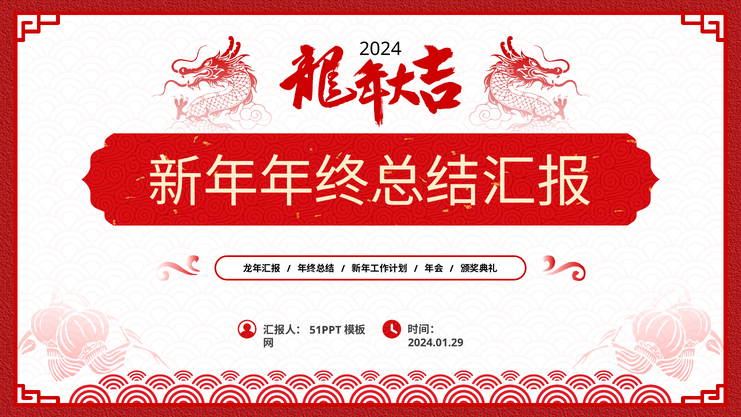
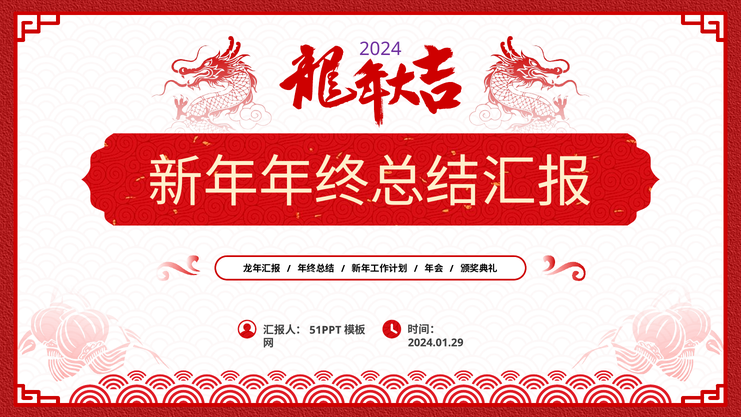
2024 colour: black -> purple (380, 49)
